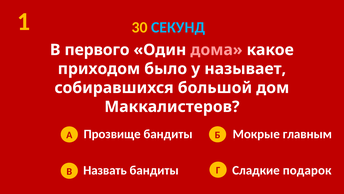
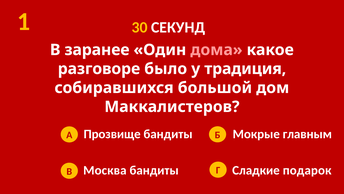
СЕКУНД colour: light blue -> white (178, 27)
первого: первого -> заранее (97, 50)
приходом: приходом -> разговоре (99, 69)
называет: называет -> традиция (245, 69)
Назвать: Назвать -> Москва (105, 170)
